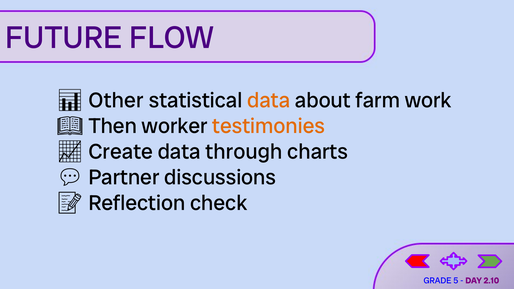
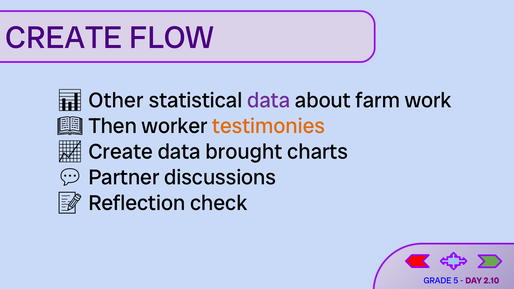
FUTURE: FUTURE -> CREATE (64, 38)
data colour: orange -> purple (269, 100)
through: through -> brought (244, 152)
